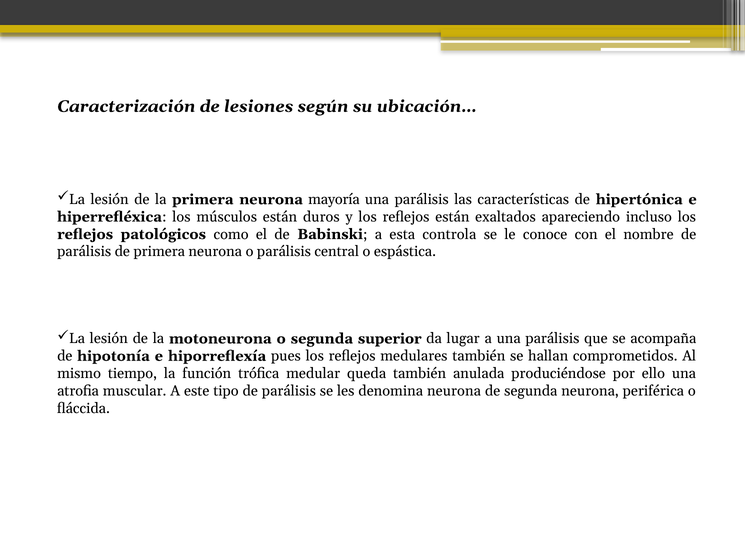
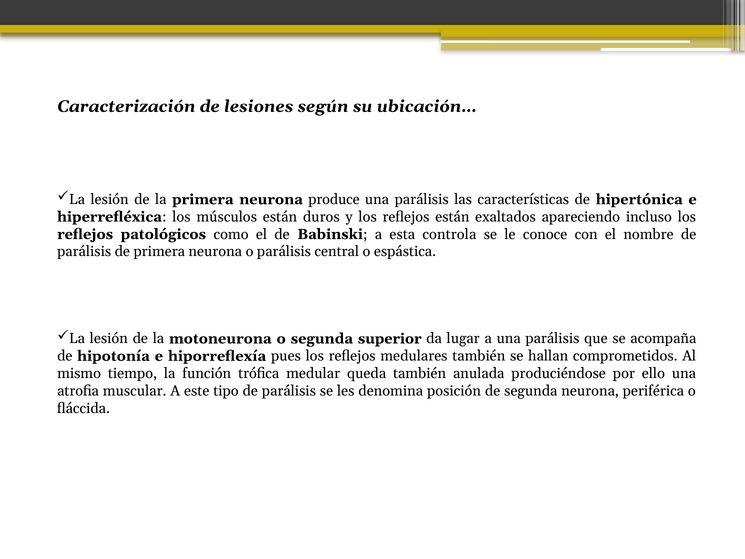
mayoría: mayoría -> produce (334, 199)
denomina neurona: neurona -> posición (454, 391)
